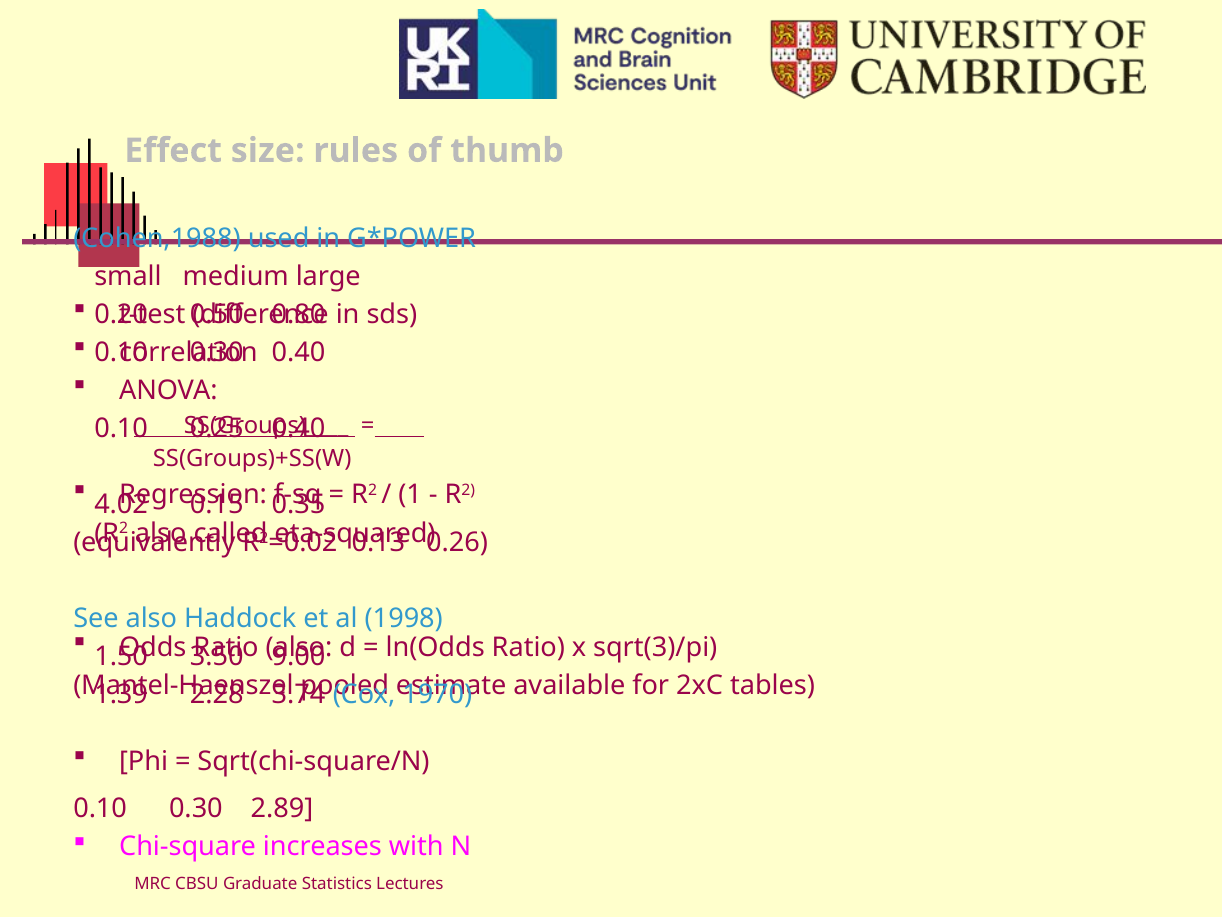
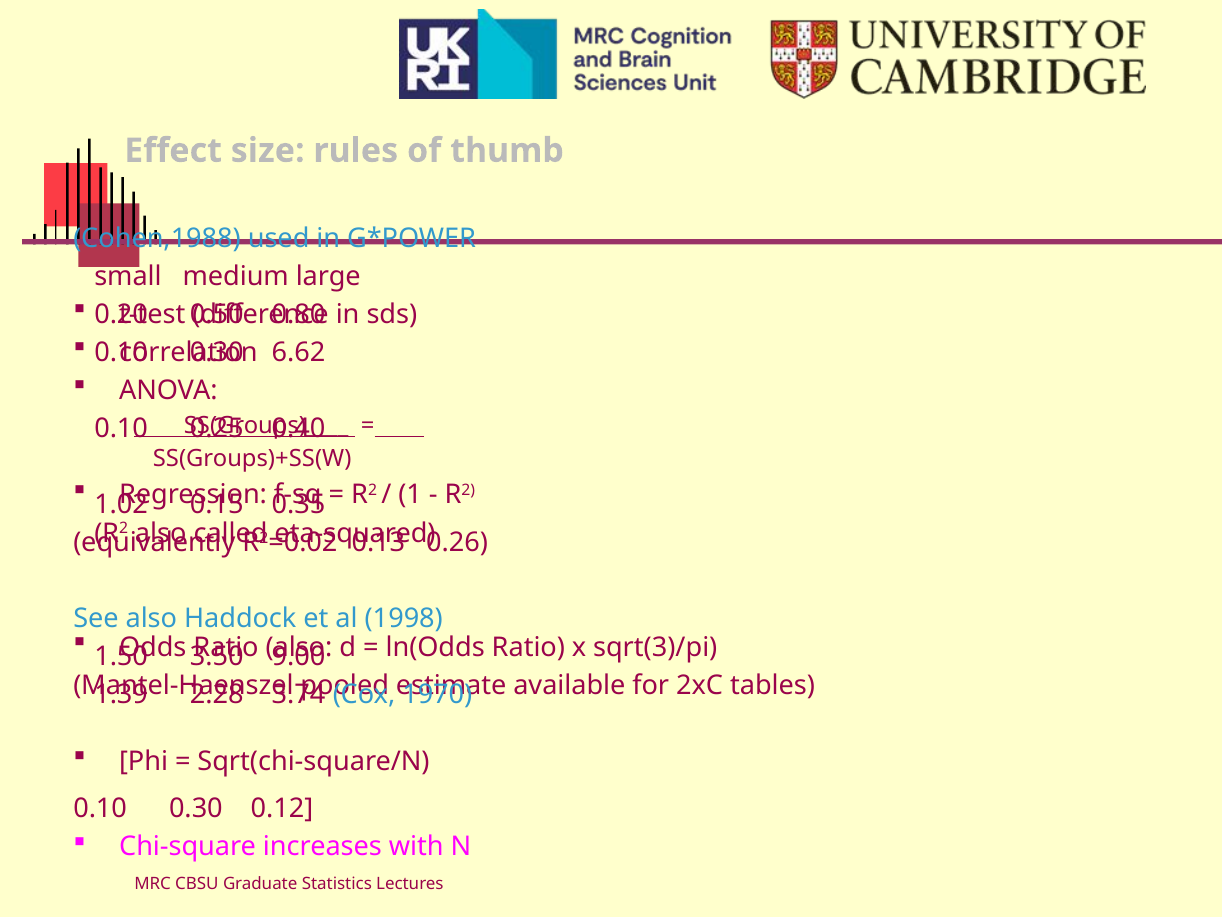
0.40: 0.40 -> 6.62 (299, 352)
4.02: 4.02 -> 1.02 (121, 504)
2.89: 2.89 -> 0.12 (282, 808)
